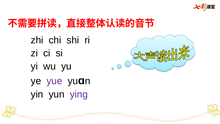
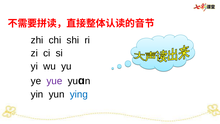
ying colour: purple -> blue (79, 94)
